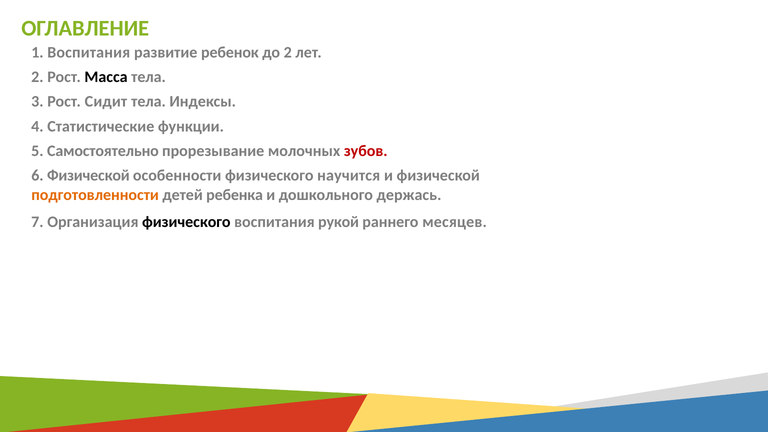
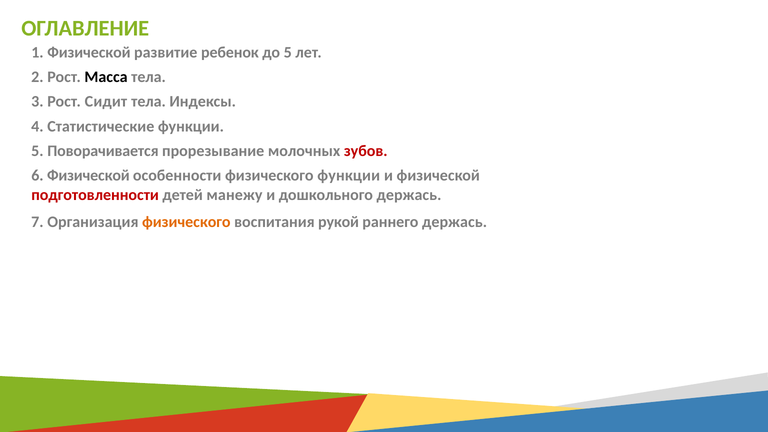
1 Воспитания: Воспитания -> Физической (89, 52)
до 2: 2 -> 5 (288, 52)
Самостоятельно: Самостоятельно -> Поворачивается (103, 151)
физического научится: научится -> функции (349, 176)
подготовленности colour: orange -> red (95, 195)
ребенка: ребенка -> манежу (234, 195)
физического colour: black -> orange (186, 222)
раннего месяцев: месяцев -> держась (455, 222)
